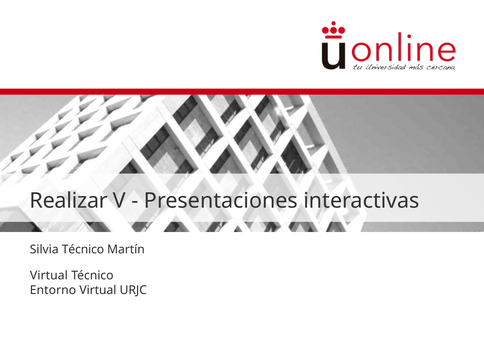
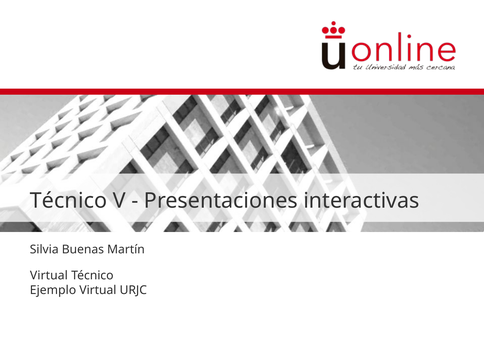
Realizar: Realizar -> Técnico (68, 201)
Silvia Técnico: Técnico -> Buenas (83, 249)
Entorno: Entorno -> Ejemplo (53, 290)
